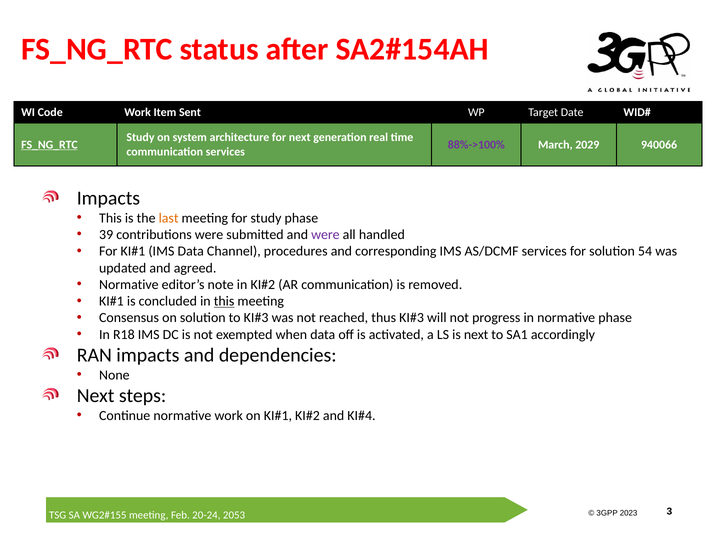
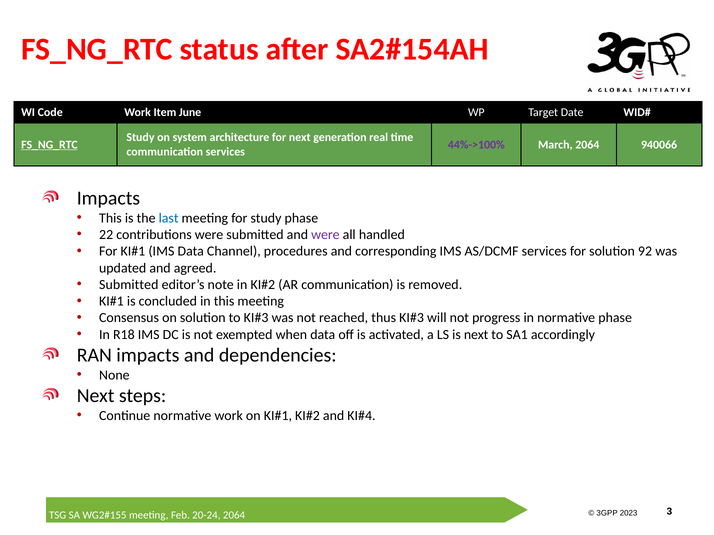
Sent: Sent -> June (190, 112)
88%->100%: 88%->100% -> 44%->100% (476, 145)
March 2029: 2029 -> 2064 (587, 145)
last colour: orange -> blue (169, 218)
39: 39 -> 22 (106, 235)
54: 54 -> 92 (645, 252)
Normative: Normative -> Submitted (129, 285)
this underline: present -> none (224, 302)
2053: 2053 -> 2064 (234, 515)
